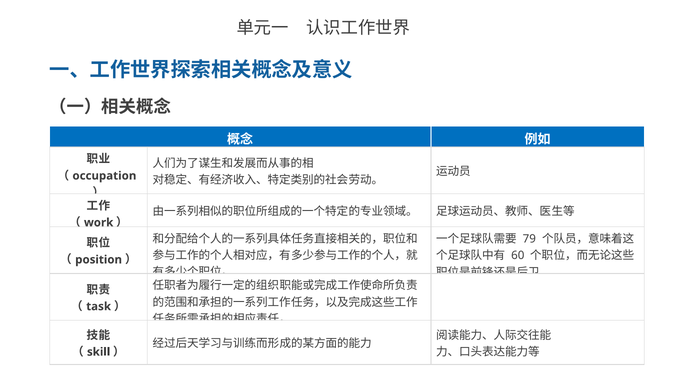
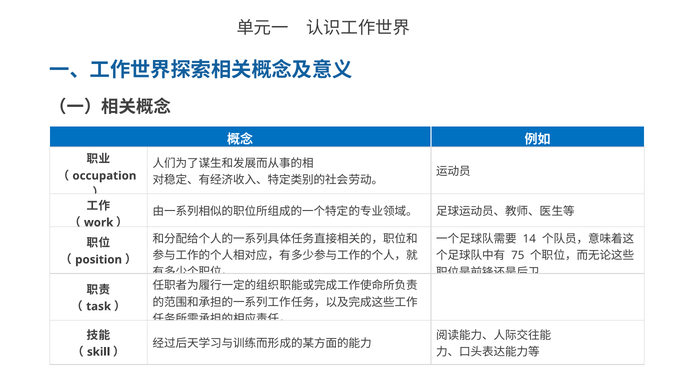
79: 79 -> 14 (529, 239)
60: 60 -> 75 (518, 256)
